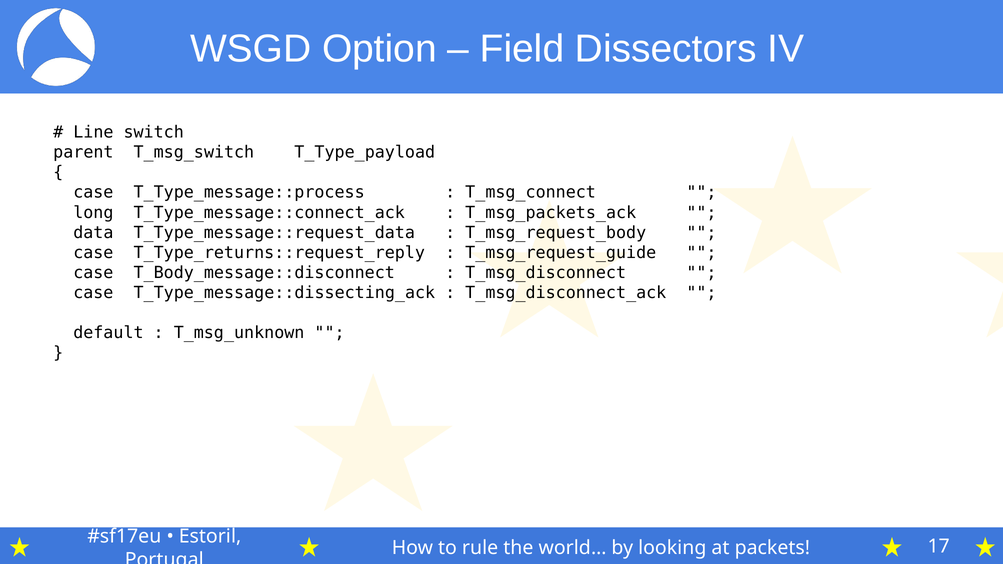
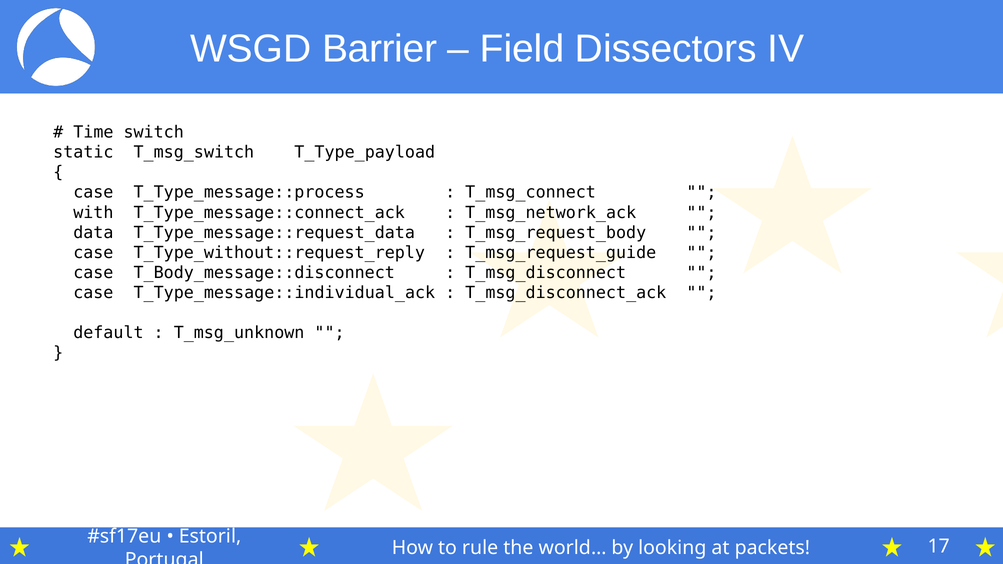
Option: Option -> Barrier (380, 49)
Line: Line -> Time (93, 132)
parent: parent -> static (83, 152)
long: long -> with (93, 213)
T_msg_packets_ack: T_msg_packets_ack -> T_msg_network_ack (551, 213)
T_Type_returns::request_reply: T_Type_returns::request_reply -> T_Type_without::request_reply (279, 253)
T_Type_message::dissecting_ack: T_Type_message::dissecting_ack -> T_Type_message::individual_ack (284, 293)
